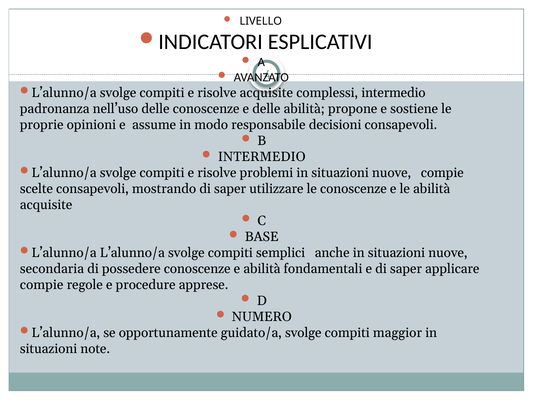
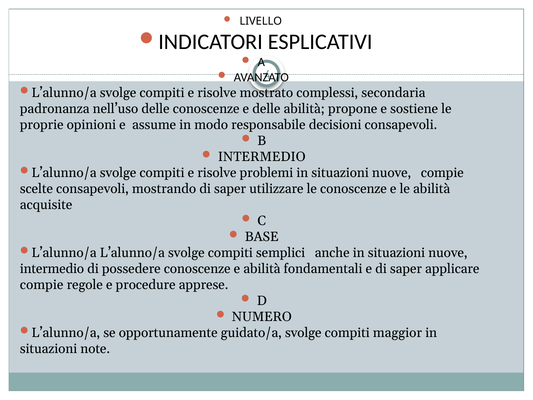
risolve acquisite: acquisite -> mostrato (266, 93)
complessi intermedio: intermedio -> secondaria (393, 93)
secondaria: secondaria -> intermedio (52, 269)
